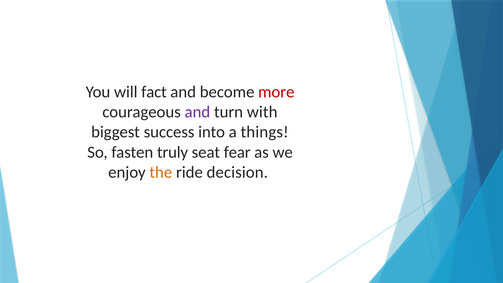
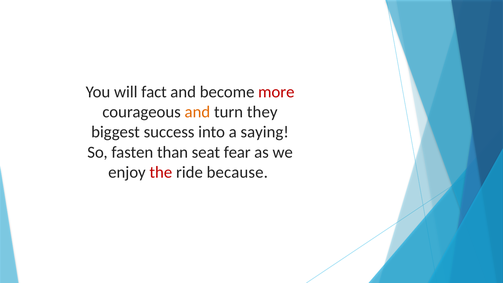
and colour: purple -> orange (197, 112)
with: with -> they (262, 112)
things: things -> saying (265, 132)
truly: truly -> than (173, 152)
the colour: orange -> red (161, 172)
decision: decision -> because (237, 172)
